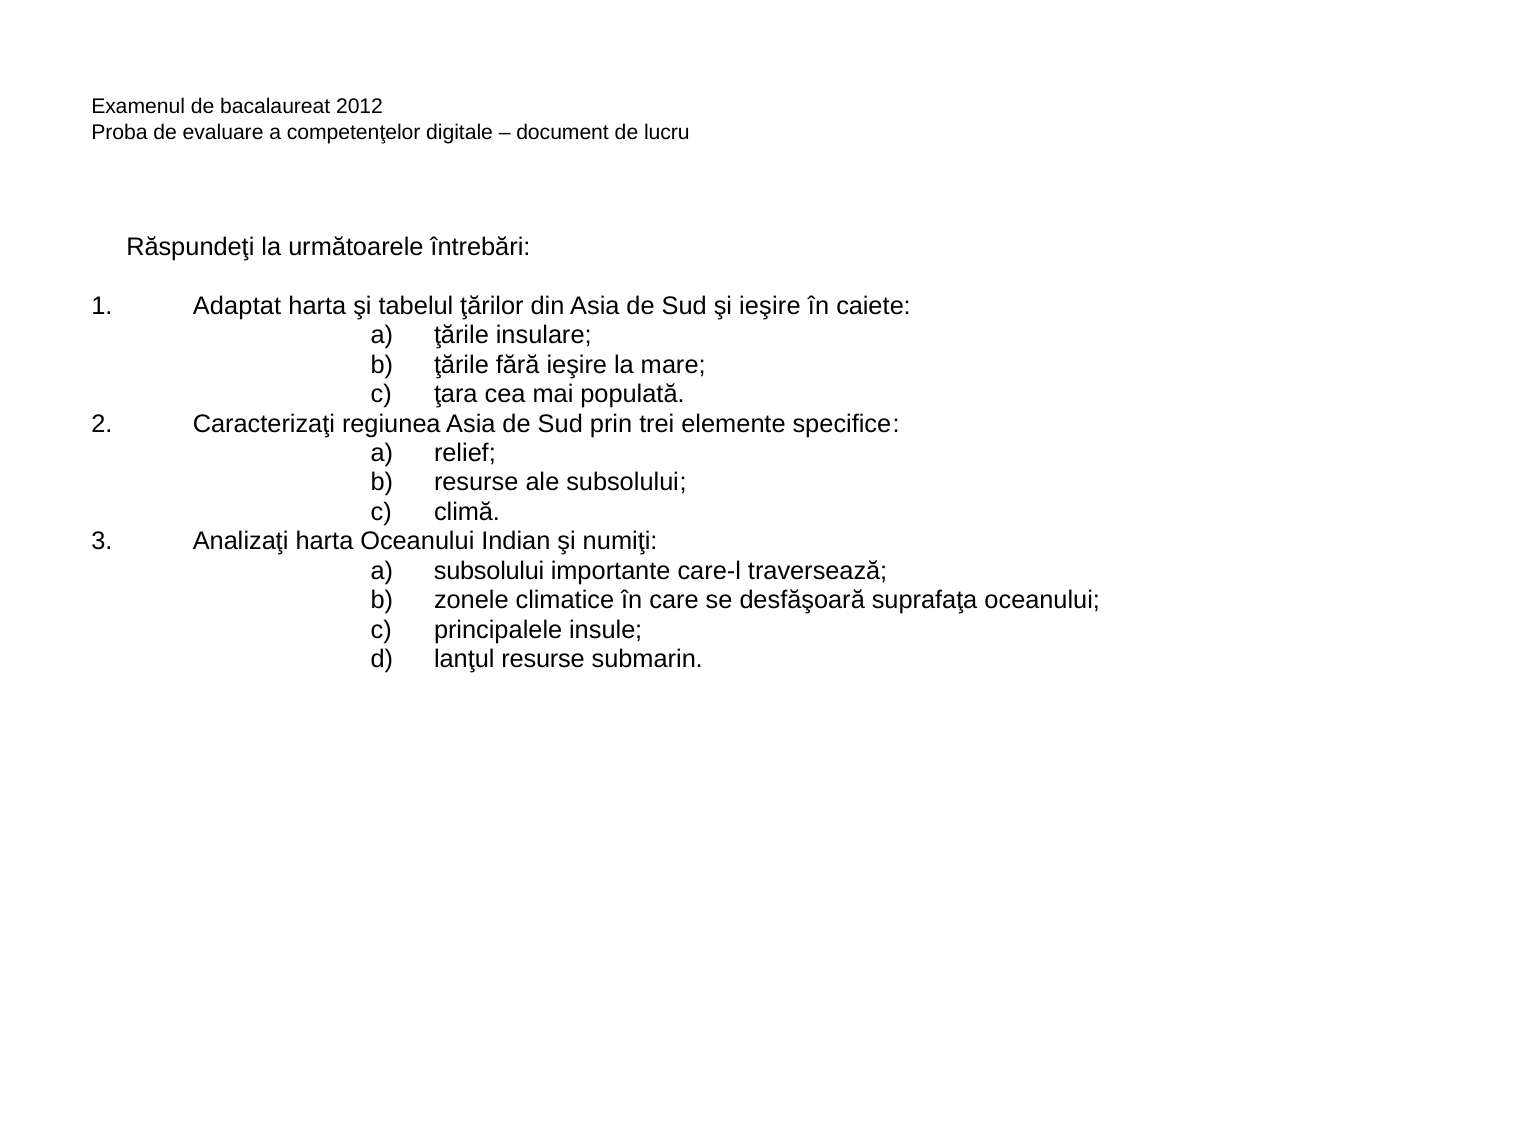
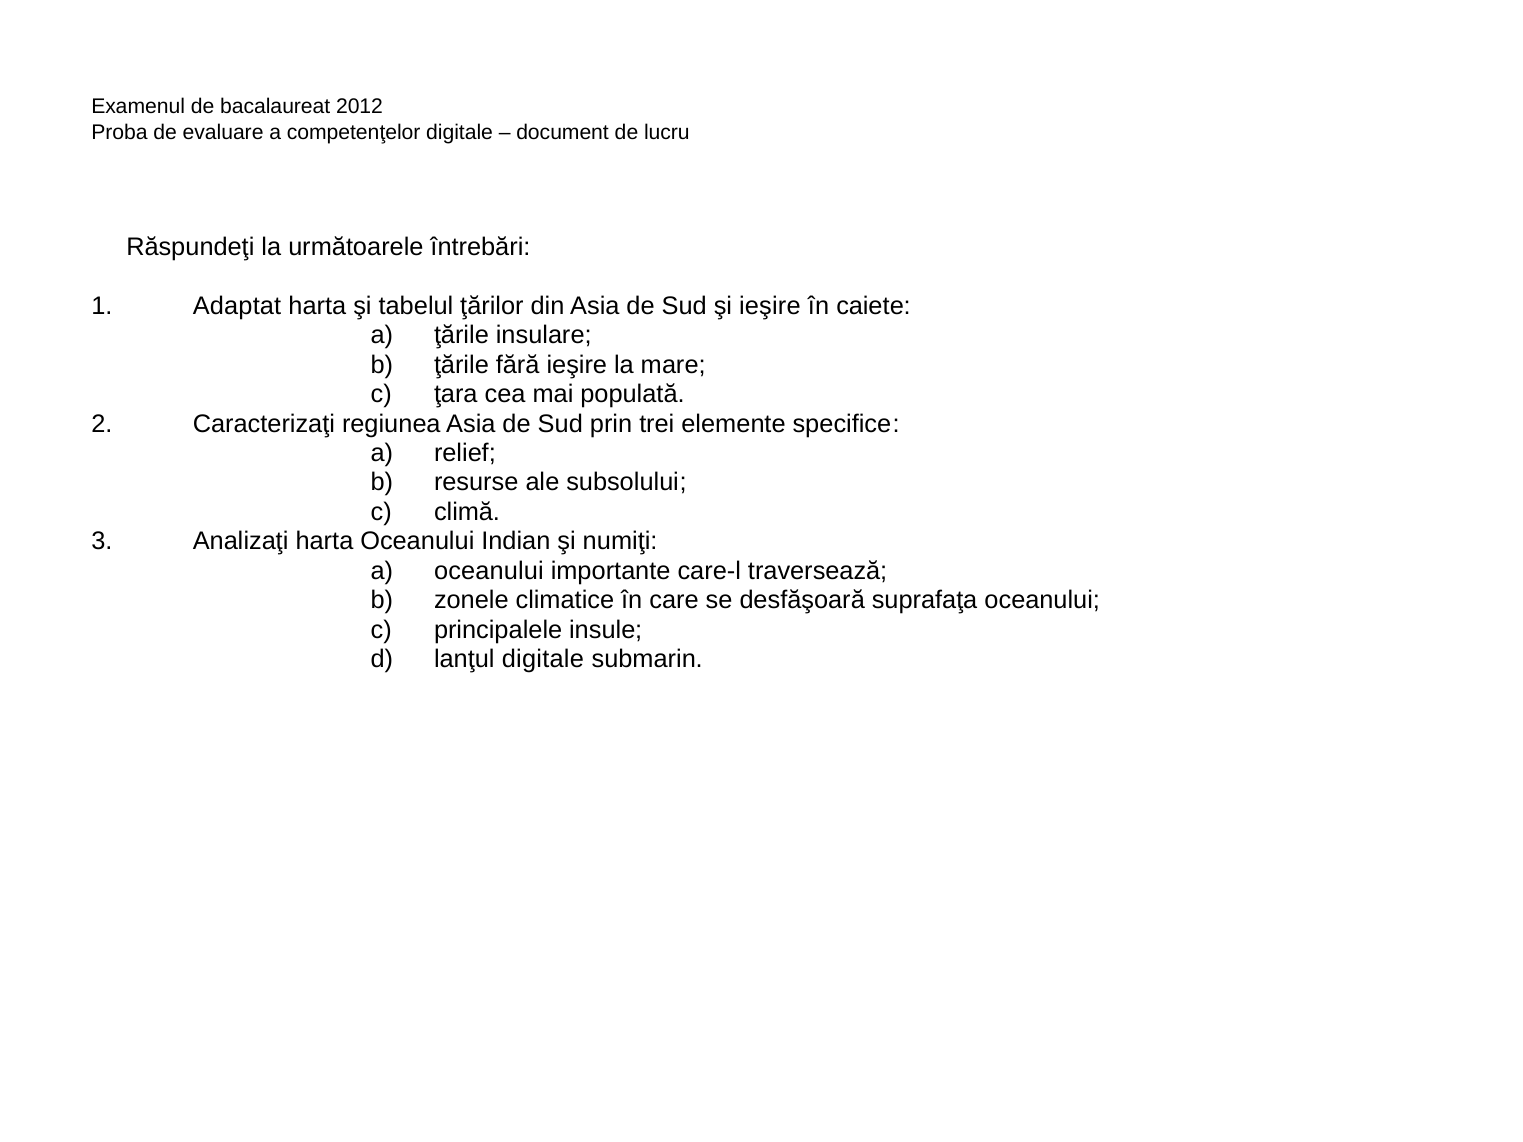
a subsolului: subsolului -> oceanului (489, 571)
lanţul resurse: resurse -> digitale (543, 659)
